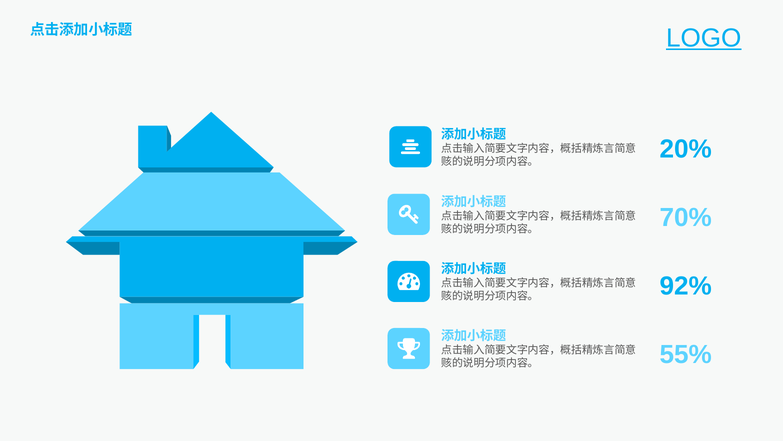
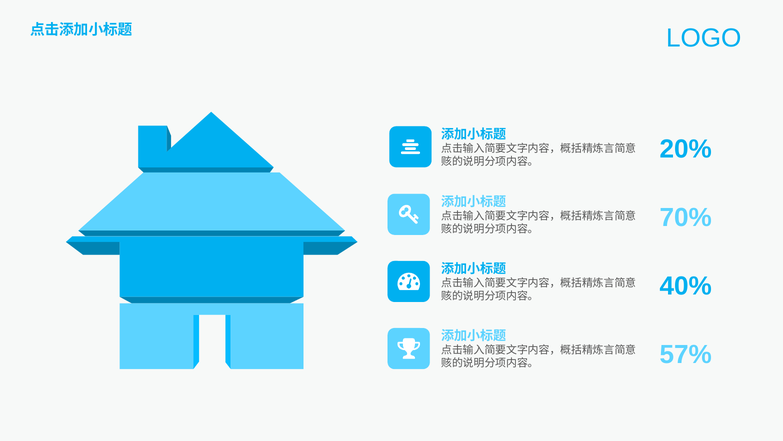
LOGO underline: present -> none (704, 38)
92%: 92% -> 40% (686, 286)
55%: 55% -> 57% (686, 354)
